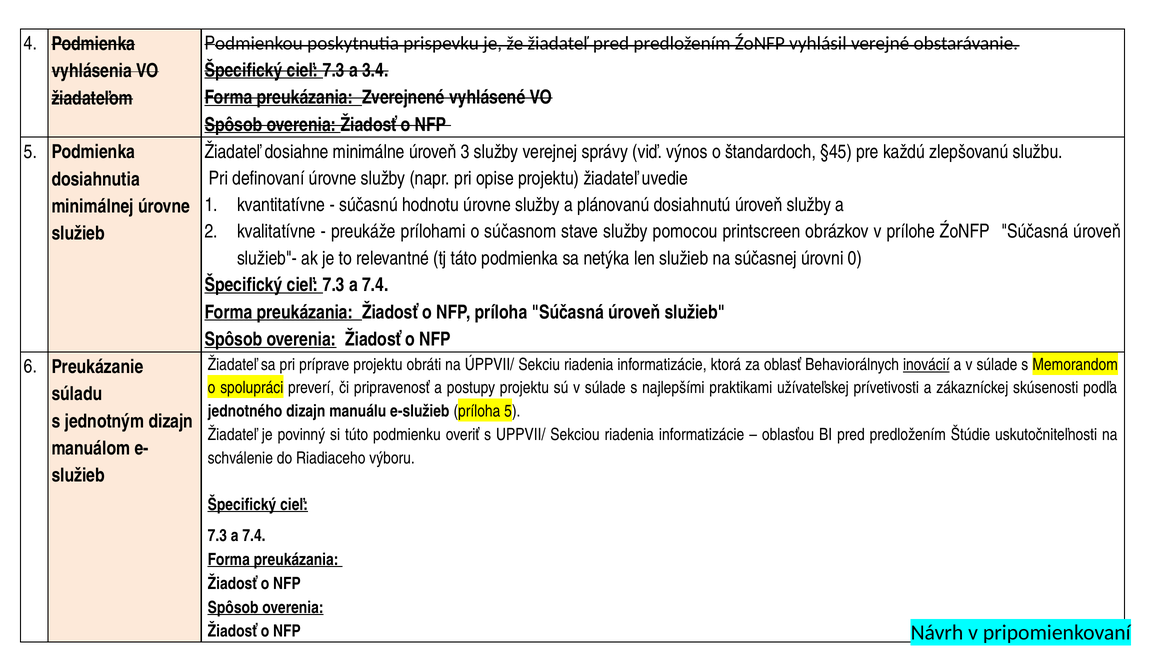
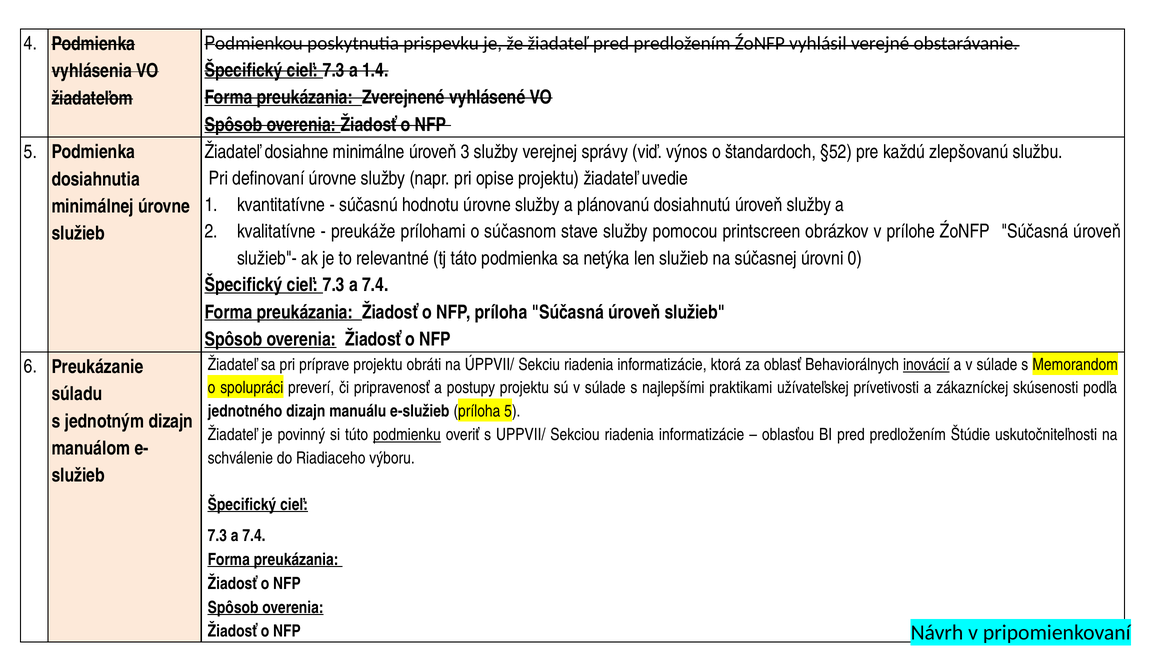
3.4: 3.4 -> 1.4 (375, 70)
§45: §45 -> §52 (836, 152)
podmienku underline: none -> present (407, 435)
